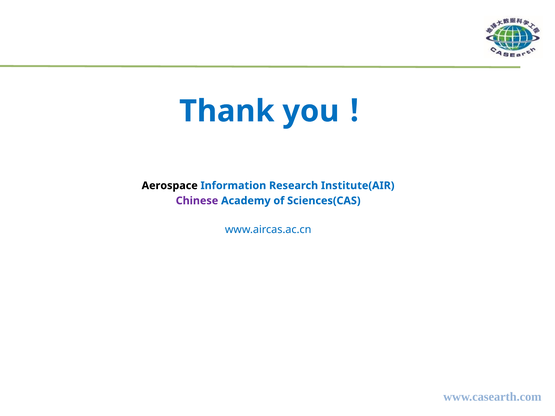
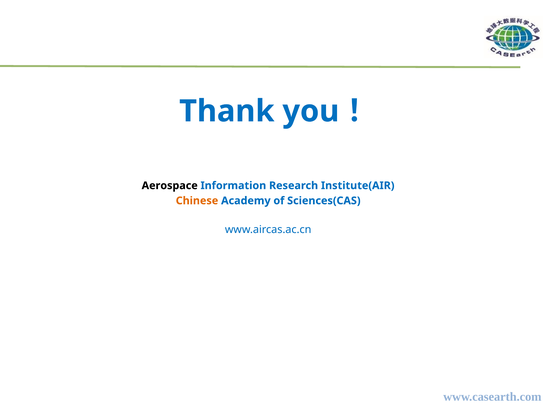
Chinese colour: purple -> orange (197, 201)
